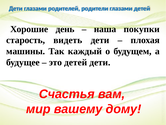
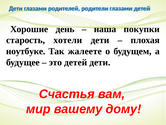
видеть: видеть -> хотели (68, 40)
машины: машины -> ноутбуке (26, 51)
каждый: каждый -> жалеете (85, 51)
